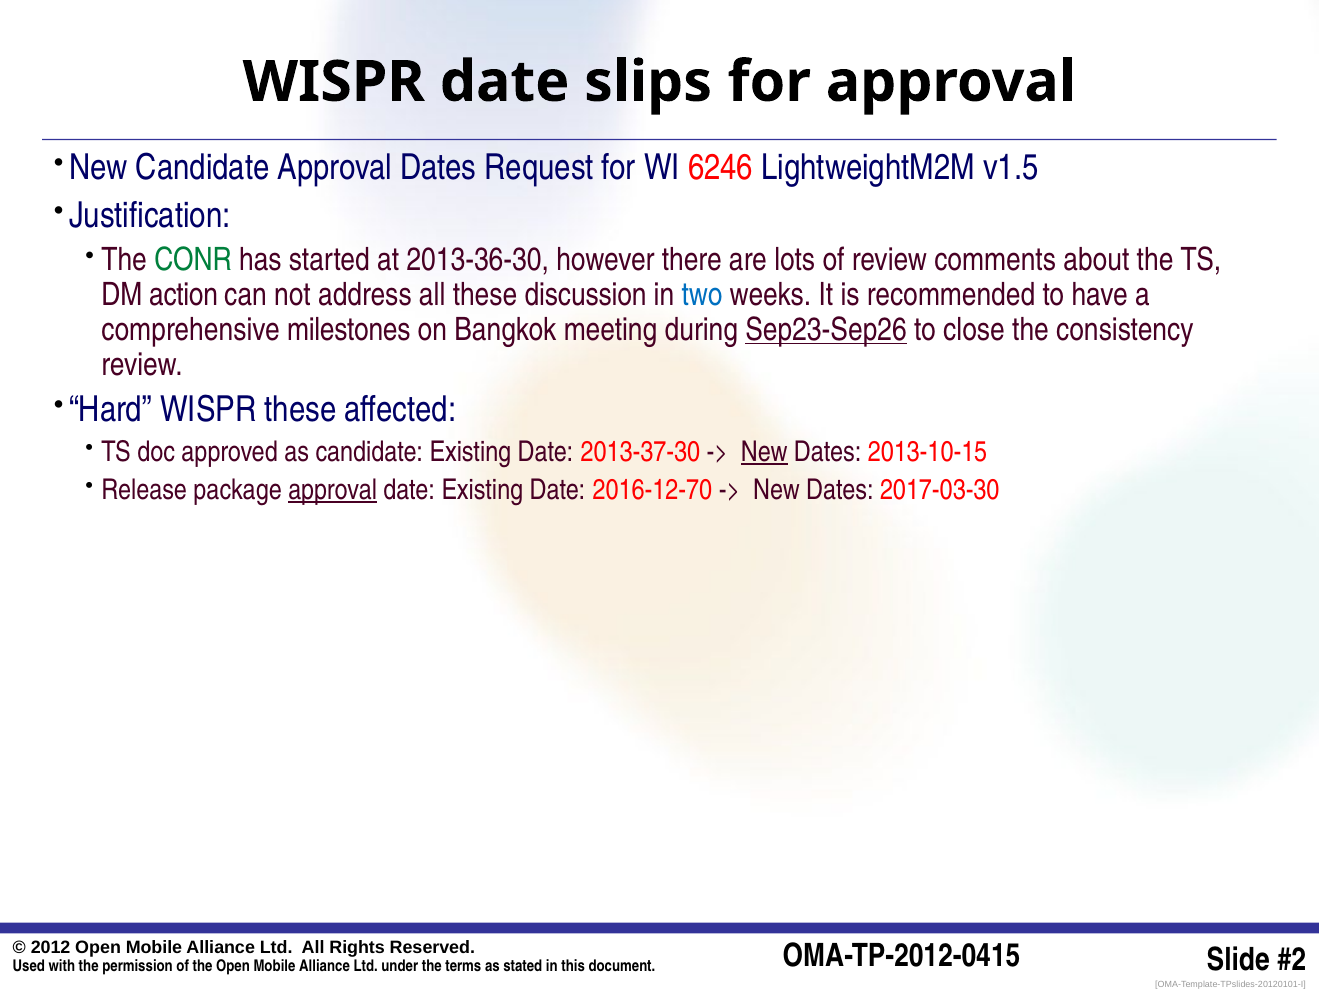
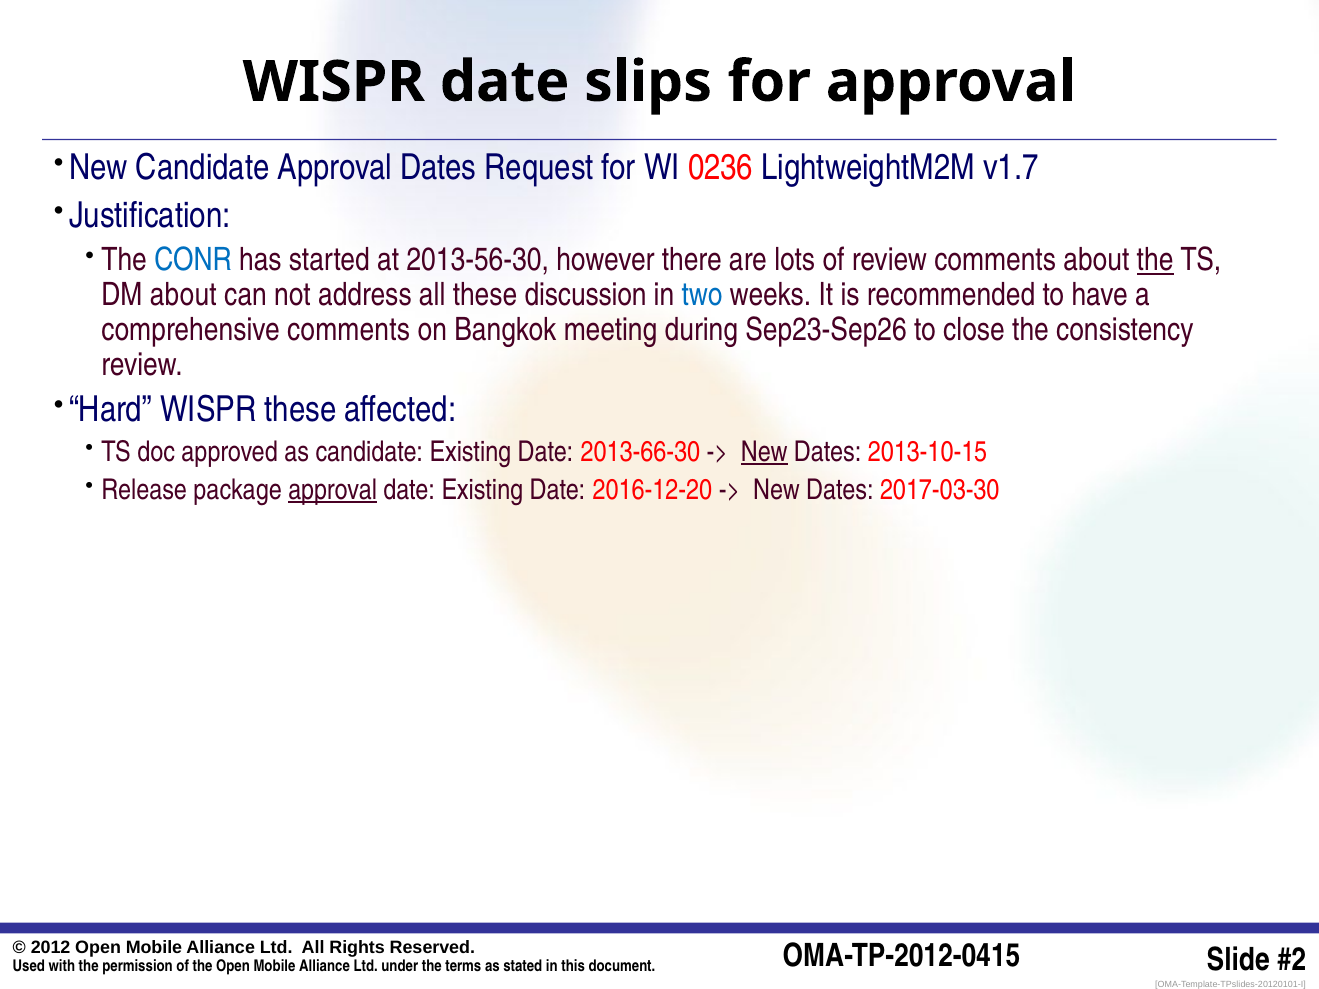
6246: 6246 -> 0236 (721, 168)
v1.5: v1.5 -> v1.7 (1011, 168)
CONR colour: green -> blue (193, 260)
2013-36-30: 2013-36-30 -> 2013-56-30 (478, 260)
the underline: none -> present (1155, 260)
DM action: action -> about (183, 295)
comprehensive milestones: milestones -> comments (349, 330)
Sep23-Sep26 underline: present -> none (826, 330)
2013-37-30: 2013-37-30 -> 2013-66-30 (640, 452)
2016-12-70: 2016-12-70 -> 2016-12-20 (652, 490)
